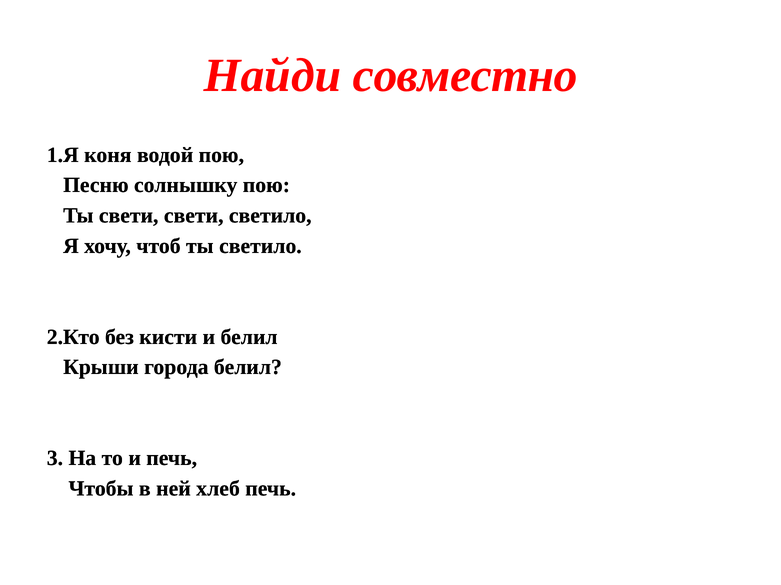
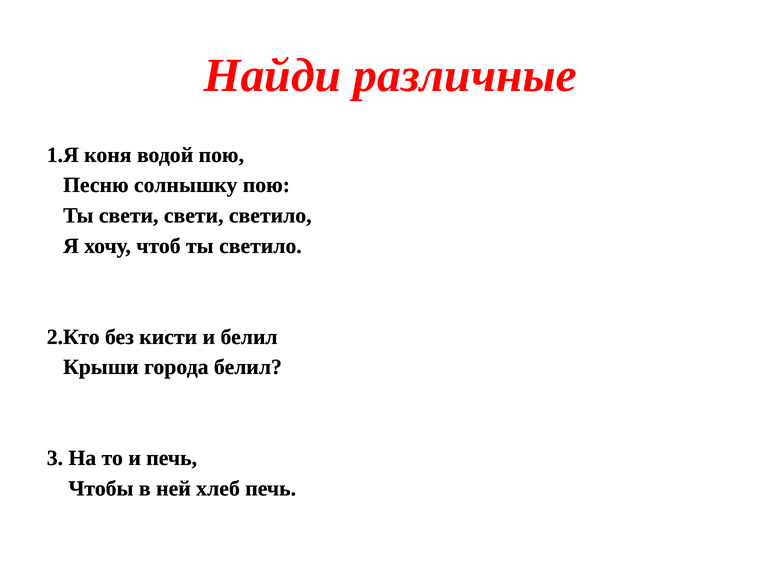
совместно: совместно -> различные (465, 76)
